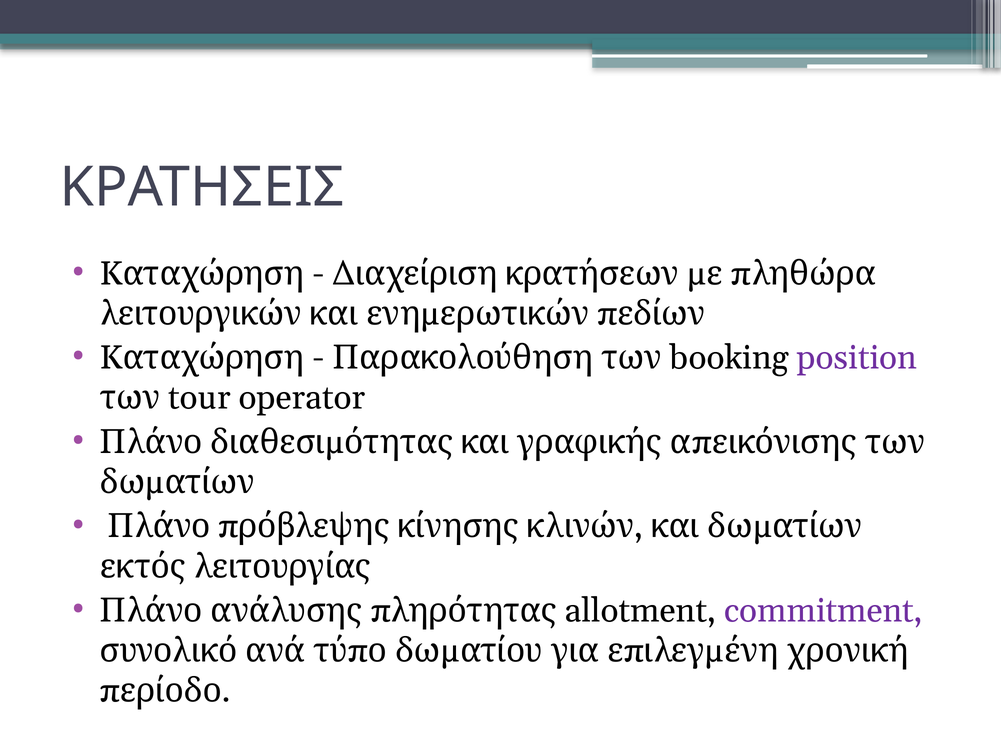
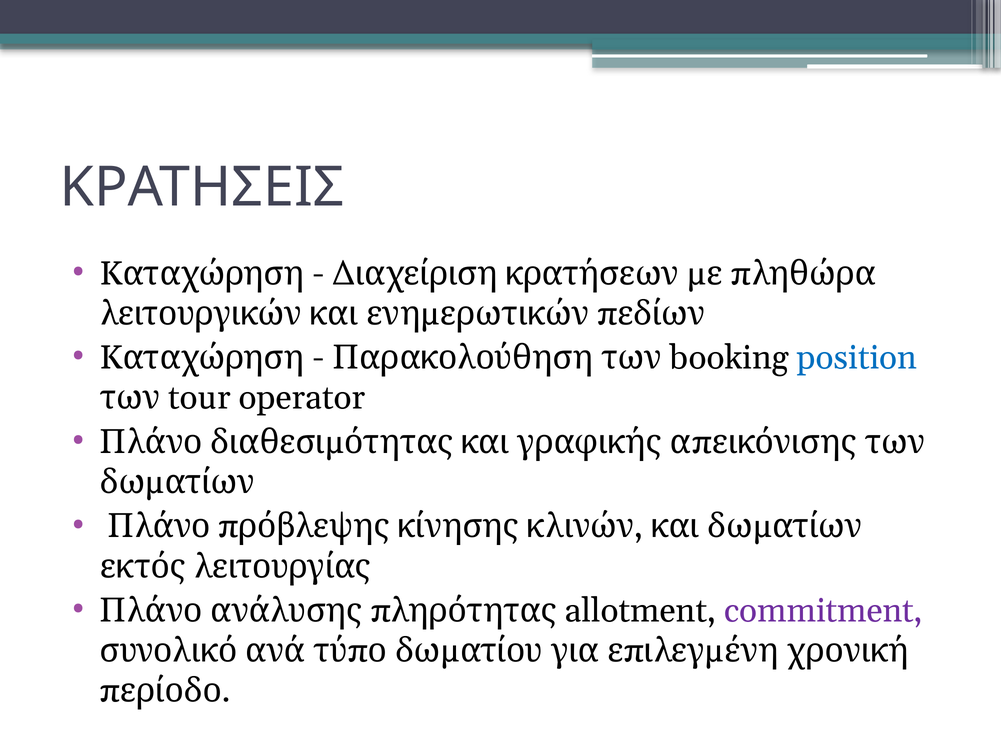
position colour: purple -> blue (857, 358)
